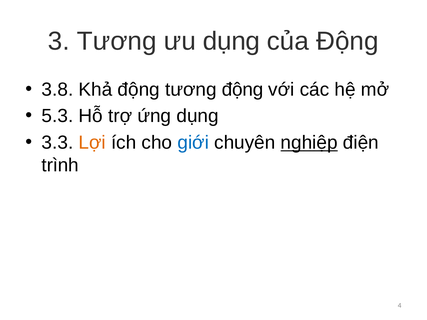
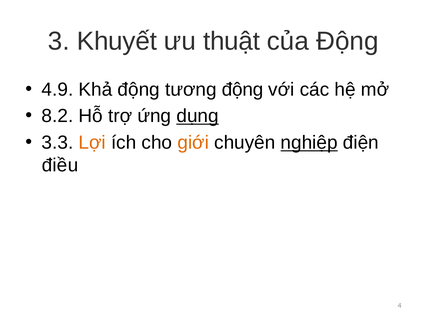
3 Tương: Tương -> Khuyết (117, 41)
ưu dụng: dụng -> thuật (232, 41)
3.8: 3.8 -> 4.9 (57, 90)
5.3: 5.3 -> 8.2 (57, 116)
dụng underline: none -> present (198, 116)
giới colour: blue -> orange (193, 143)
trình: trình -> điều (60, 166)
